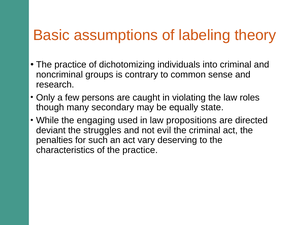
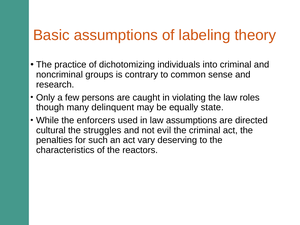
secondary: secondary -> delinquent (113, 107)
engaging: engaging -> enforcers (96, 120)
law propositions: propositions -> assumptions (191, 120)
deviant: deviant -> cultural (51, 130)
of the practice: practice -> reactors (140, 150)
